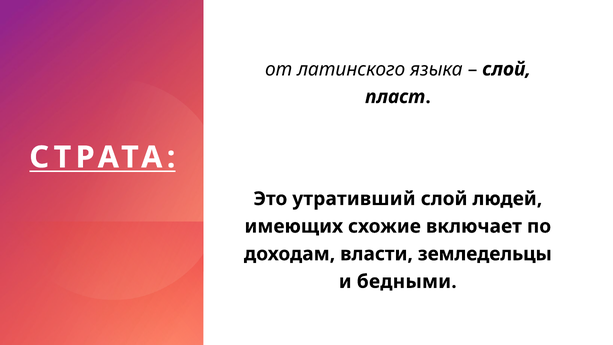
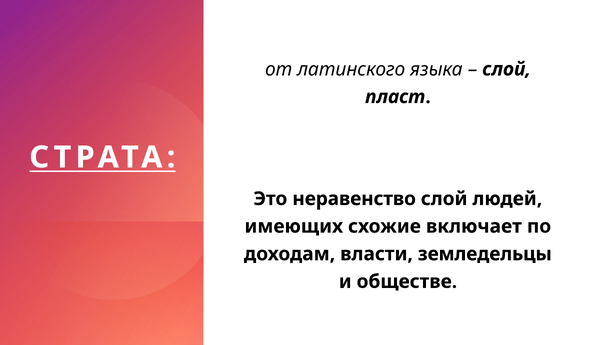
утративший: утративший -> неравенство (354, 199)
бедными: бедными -> обществе (407, 281)
